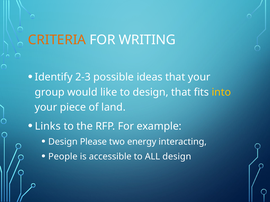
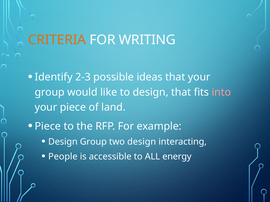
into colour: yellow -> pink (221, 92)
Links: Links -> Piece (48, 126)
Design Please: Please -> Group (93, 142)
two energy: energy -> design (142, 142)
ALL design: design -> energy (177, 157)
